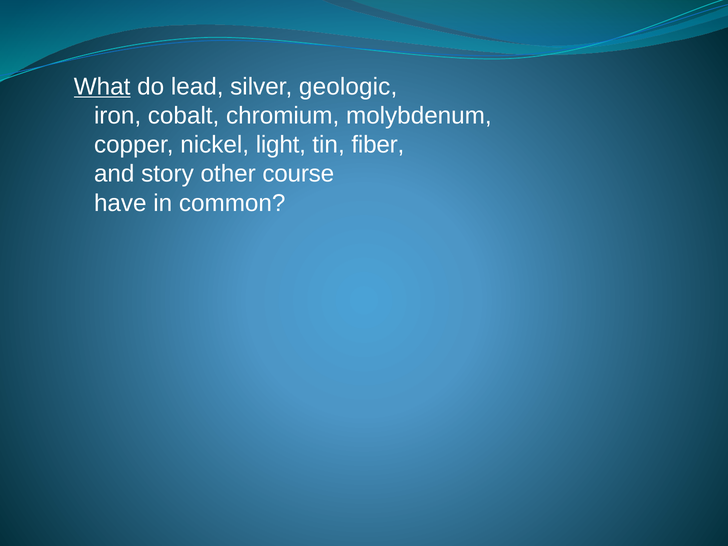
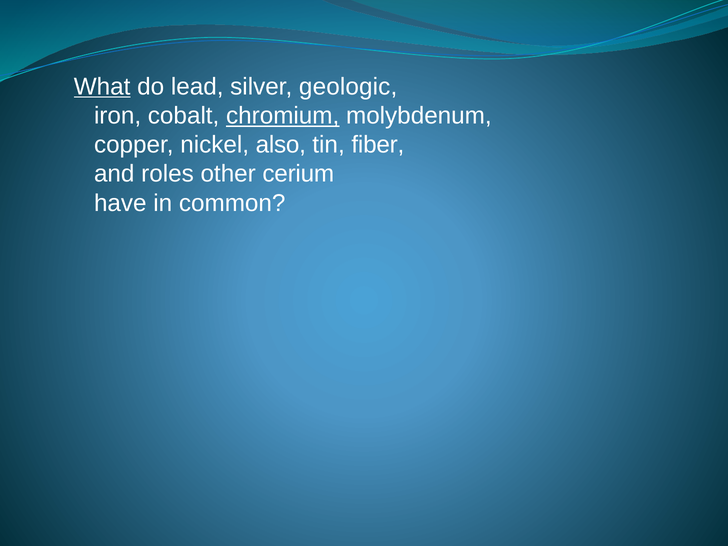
chromium underline: none -> present (283, 116)
light: light -> also (281, 145)
story: story -> roles (167, 174)
course: course -> cerium (298, 174)
